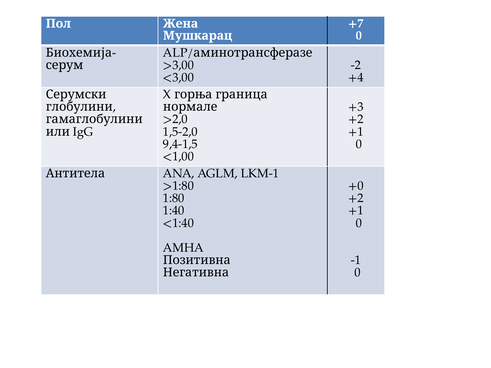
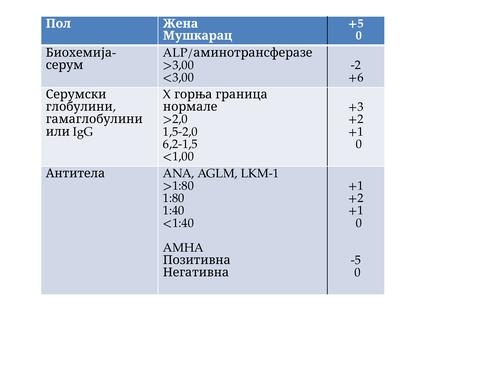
+7: +7 -> +5 (356, 24)
+4: +4 -> +6 (356, 77)
9,4-1,5: 9,4-1,5 -> 6,2-1,5 (180, 144)
+0: +0 -> +1 (356, 186)
-1: -1 -> -5 (356, 260)
